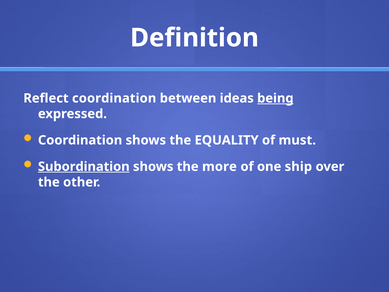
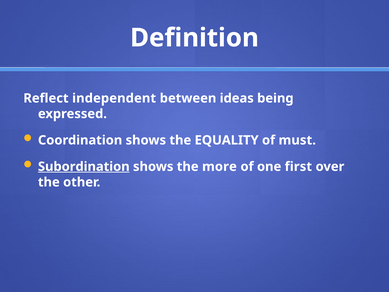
Reflect coordination: coordination -> independent (114, 98)
being underline: present -> none (275, 98)
ship: ship -> first (298, 166)
